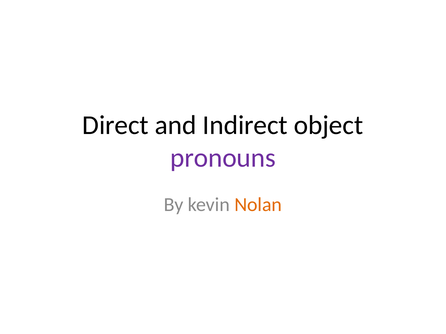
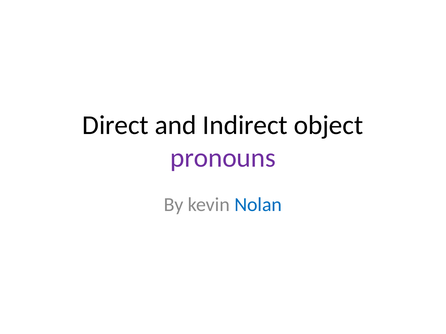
Nolan colour: orange -> blue (258, 205)
